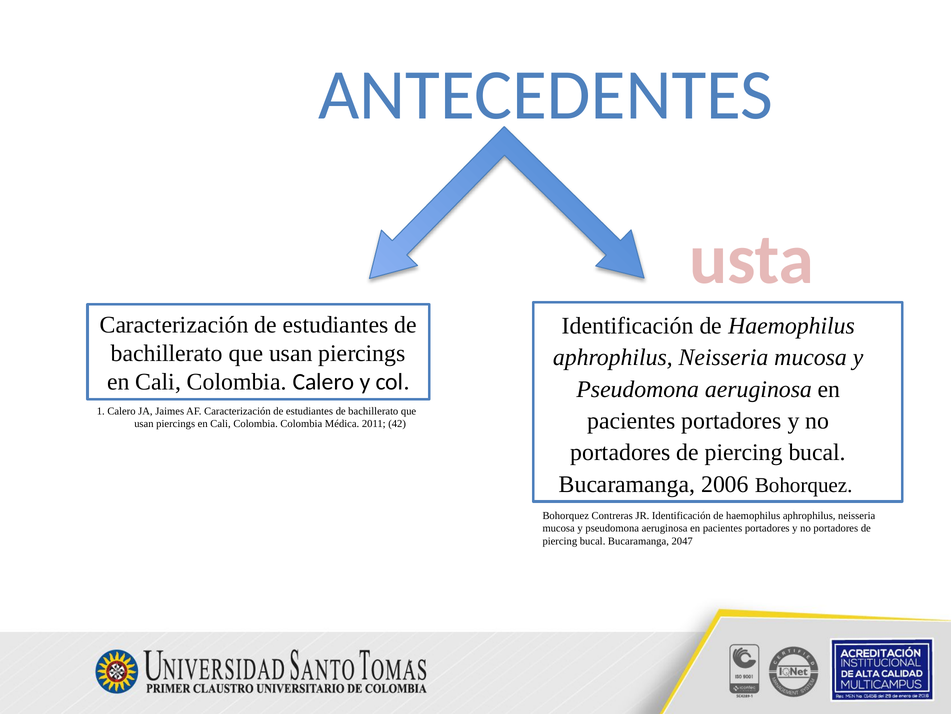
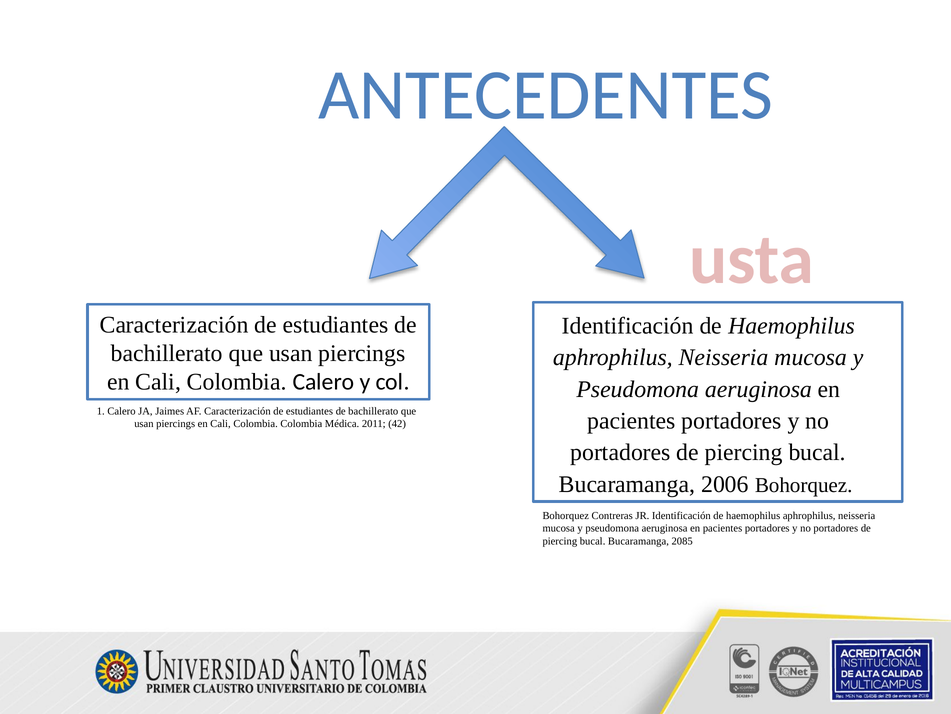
2047: 2047 -> 2085 (682, 540)
